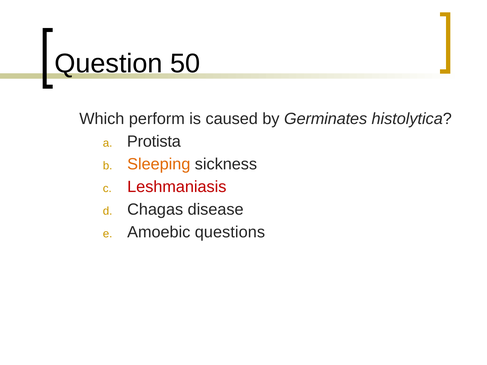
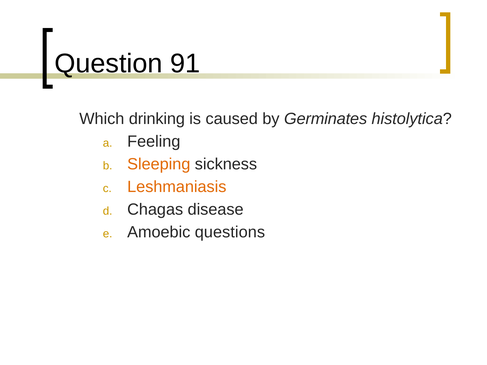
50: 50 -> 91 (185, 64)
perform: perform -> drinking (157, 119)
Protista: Protista -> Feeling (154, 142)
Leshmaniasis colour: red -> orange (177, 187)
